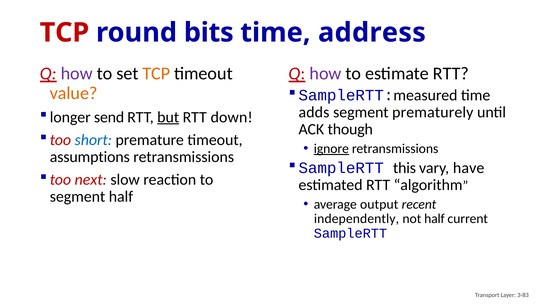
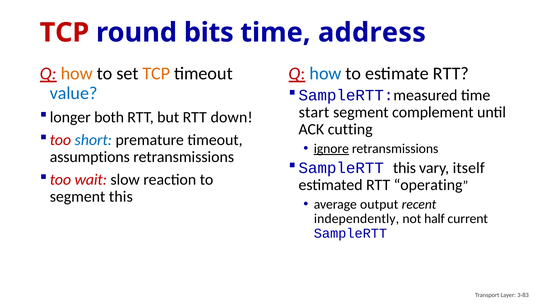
how colour: purple -> orange (77, 74)
how colour: purple -> blue (326, 74)
value colour: orange -> blue (74, 93)
adds: adds -> start (314, 113)
prematurely: prematurely -> complement (433, 113)
send: send -> both (109, 117)
but underline: present -> none (168, 117)
though: though -> cutting (350, 130)
have: have -> itself (469, 168)
next: next -> wait (91, 180)
algorithm: algorithm -> operating (428, 185)
segment half: half -> this (121, 197)
